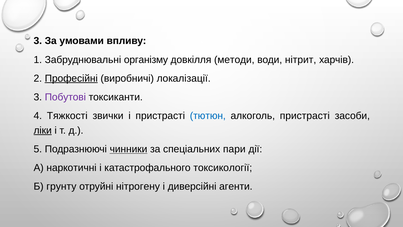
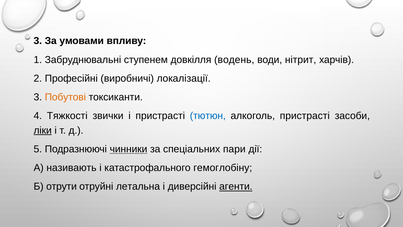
організму: організму -> ступенем (146, 60)
методи: методи -> водень (234, 60)
Професійні underline: present -> none (71, 78)
Побутові colour: purple -> orange (65, 97)
наркотичні: наркотичні -> називають (71, 168)
токсикології: токсикології -> гемоглобіну (223, 168)
грунту: грунту -> отрути (61, 186)
нітрогену: нітрогену -> летальна (138, 186)
агенти underline: none -> present (236, 186)
